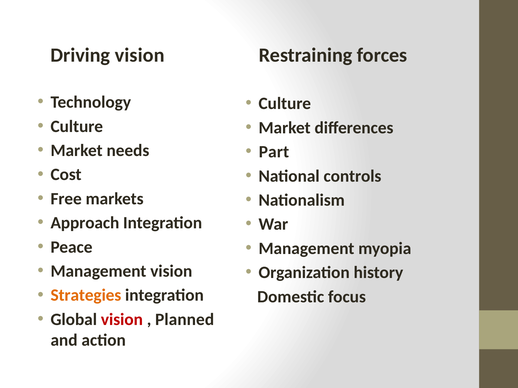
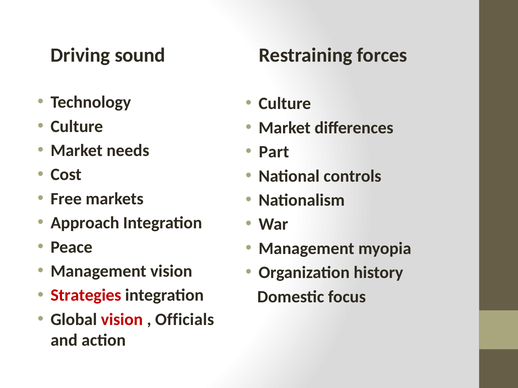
Driving vision: vision -> sound (140, 55)
Strategies colour: orange -> red (86, 296)
Planned: Planned -> Officials (185, 320)
